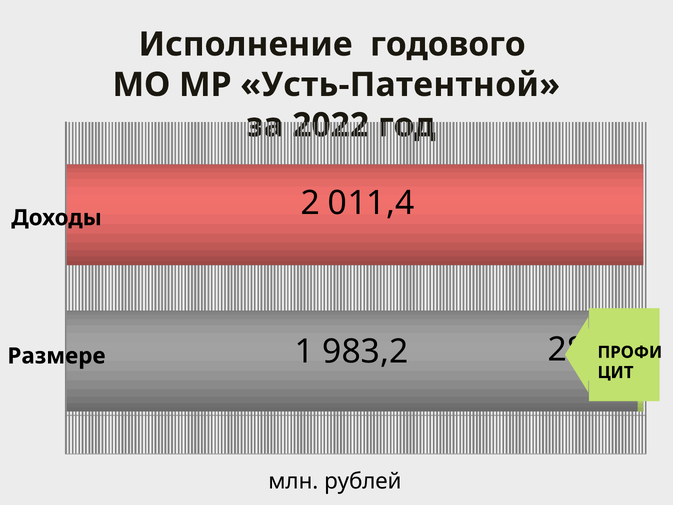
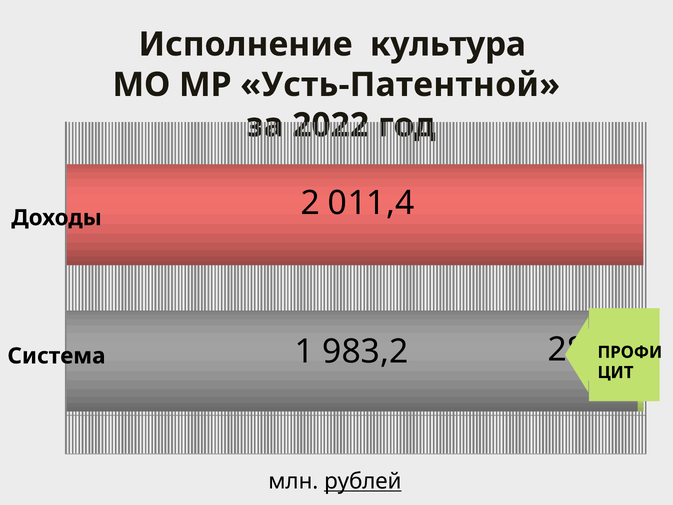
годового: годового -> культура (448, 44)
Размере: Размере -> Система (56, 356)
рублей underline: none -> present (363, 481)
